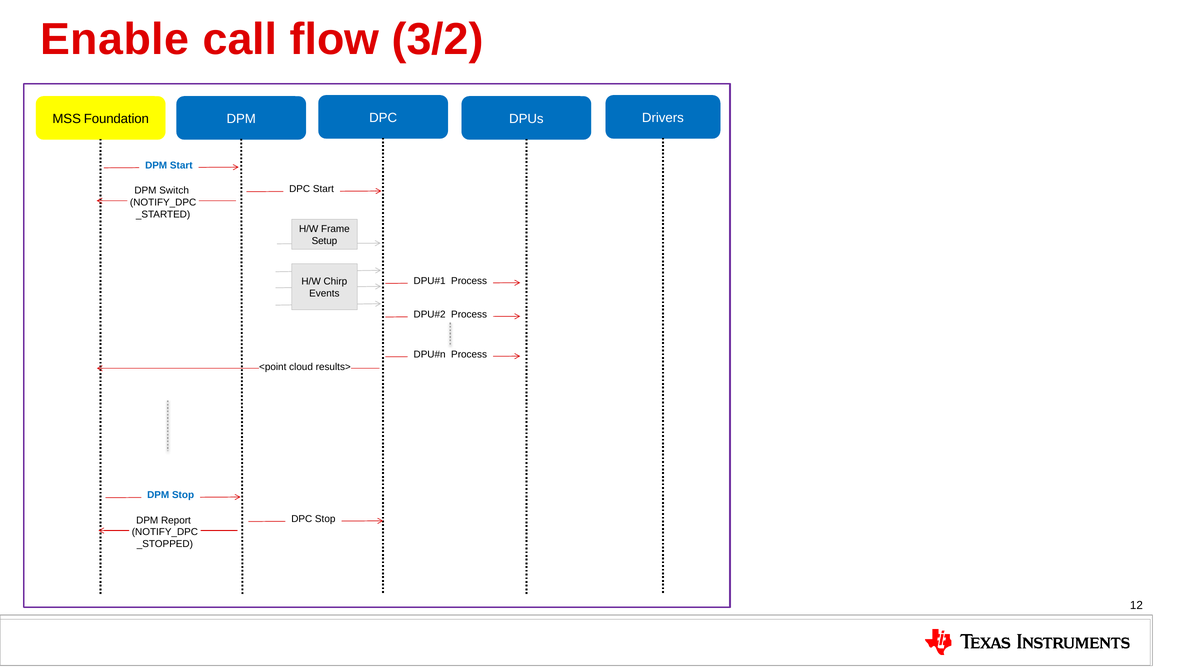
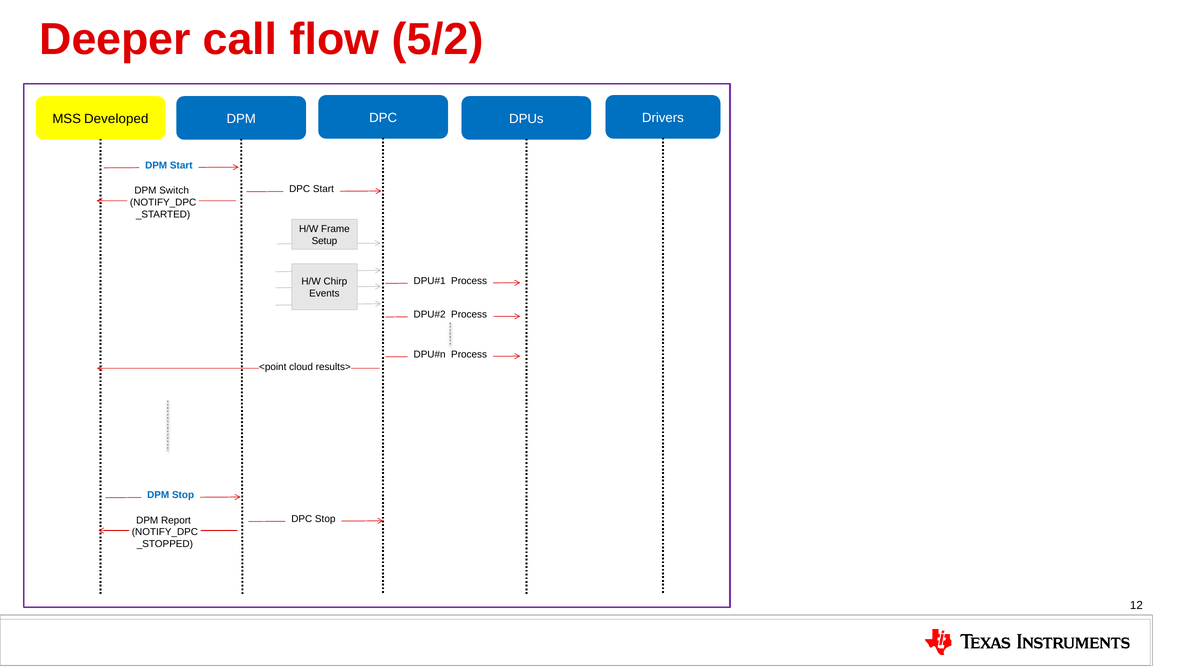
Enable: Enable -> Deeper (115, 39)
3/2: 3/2 -> 5/2 (438, 39)
Foundation: Foundation -> Developed (116, 119)
